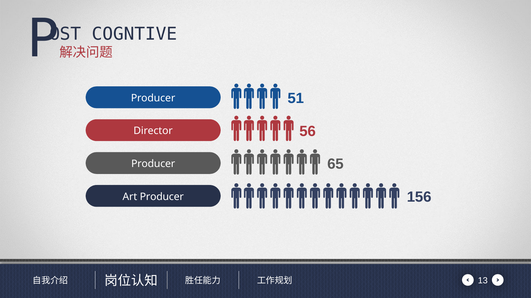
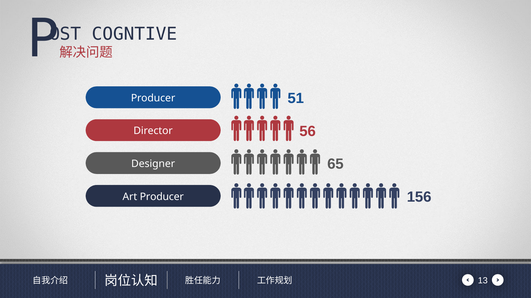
Producer: Producer -> Designer (153, 164)
